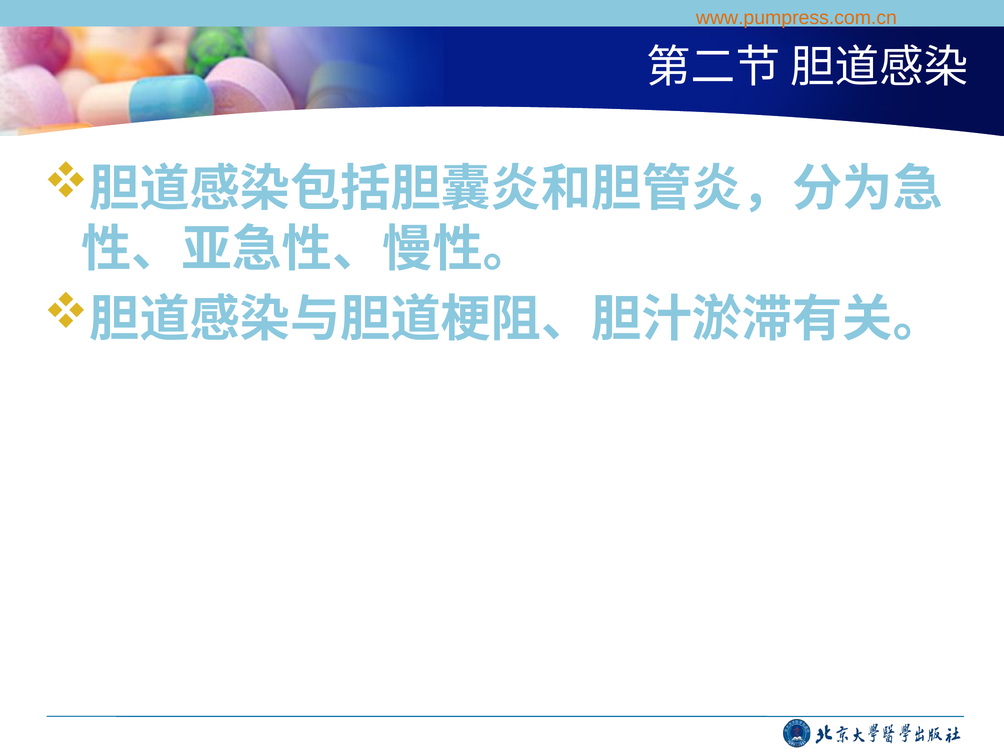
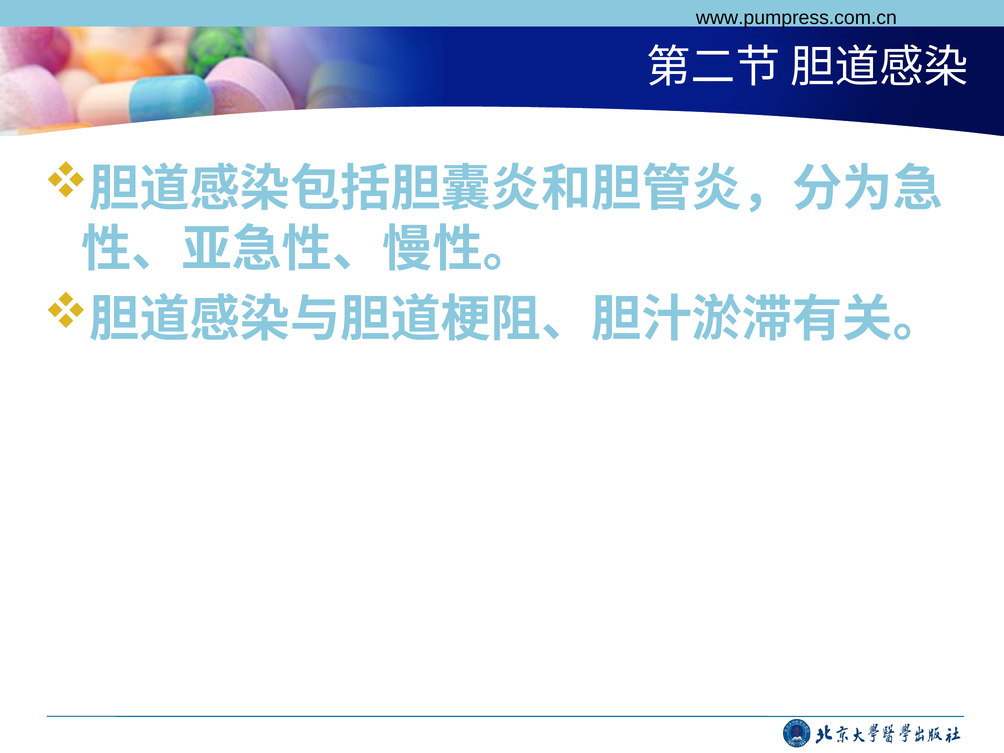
www.pumpress.com.cn colour: orange -> black (796, 18)
